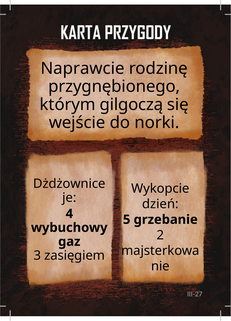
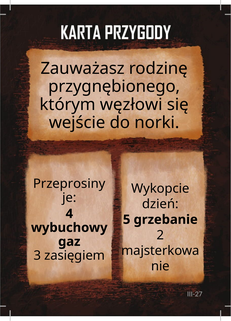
Naprawcie: Naprawcie -> Zauważasz (83, 69)
gilgoczą: gilgoczą -> węzłowi (131, 105)
Dżdżownice: Dżdżownice -> Przeprosiny (69, 184)
